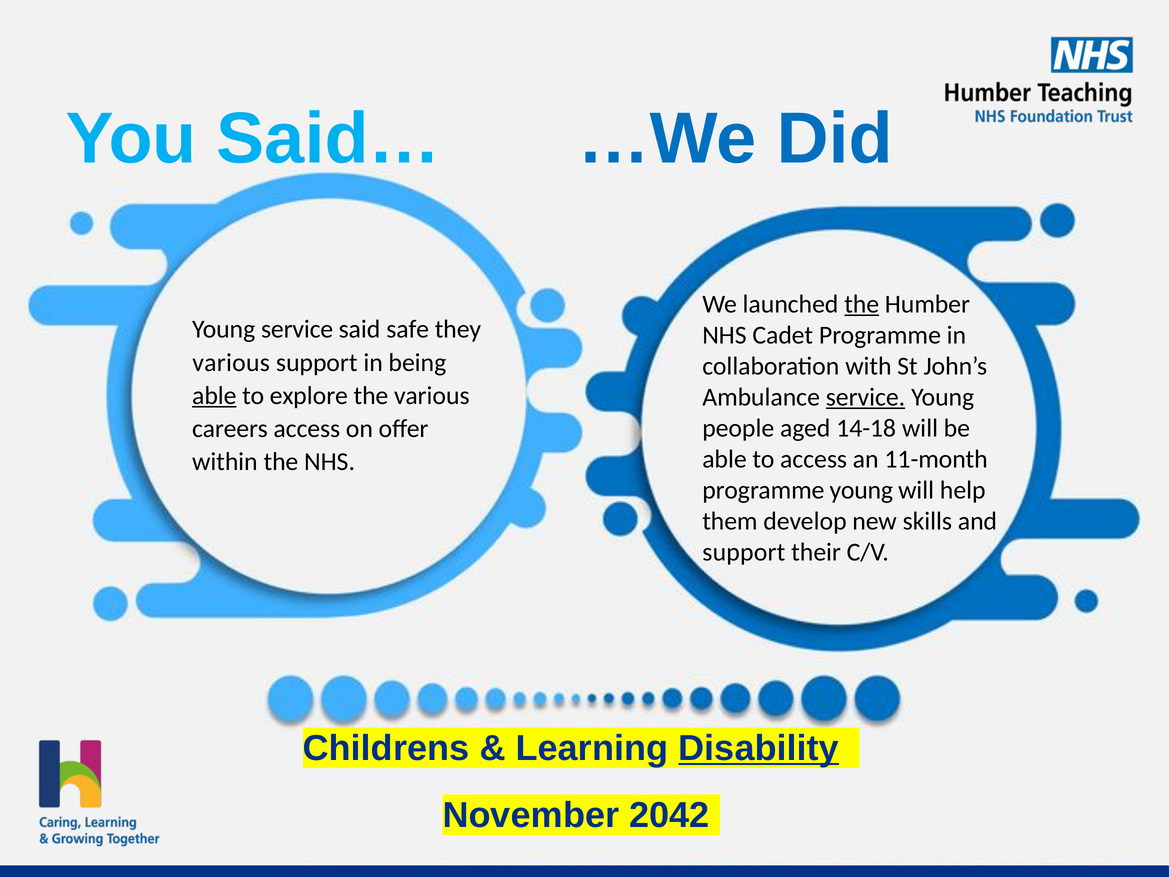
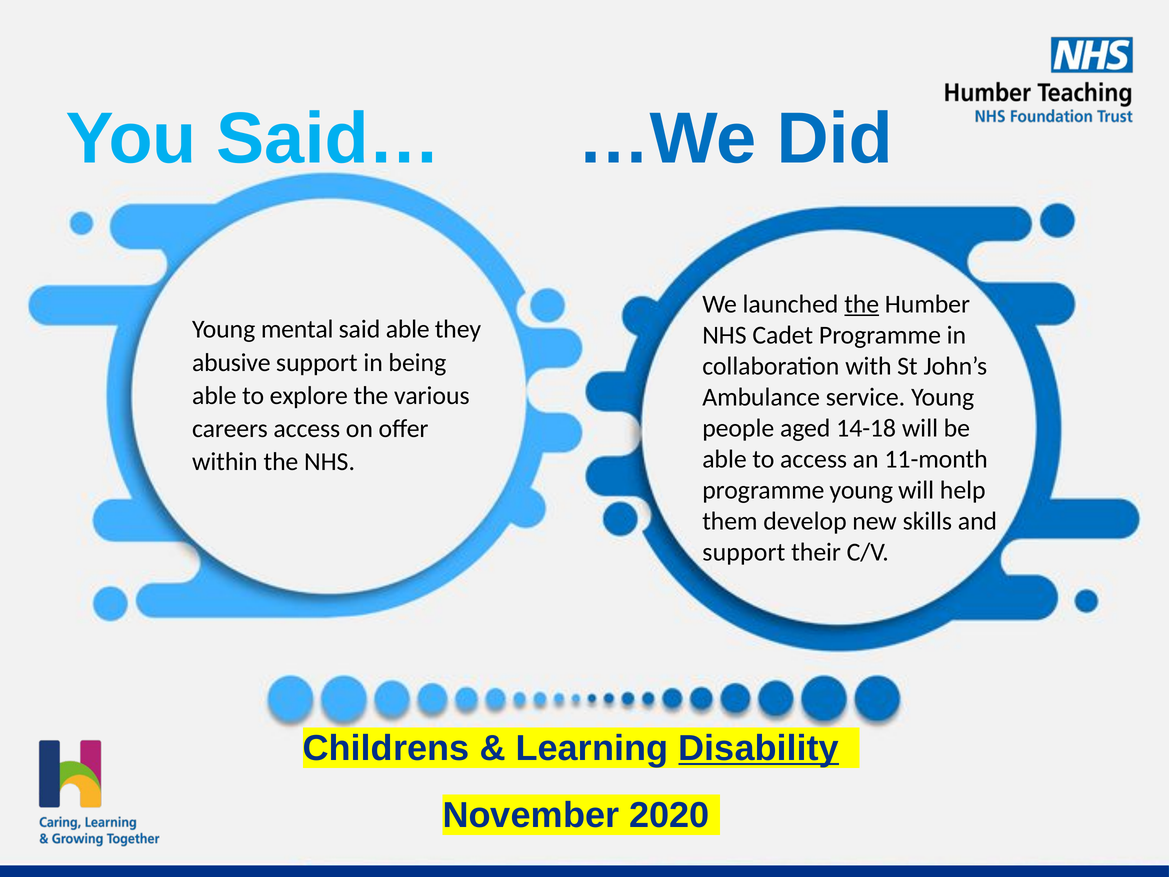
Young service: service -> mental (297, 329)
said safe: safe -> able (408, 329)
various: various -> abusive (231, 362)
able underline: present -> none (214, 396)
service underline: present -> none (866, 397)
2042: 2042 -> 2020 (669, 815)
